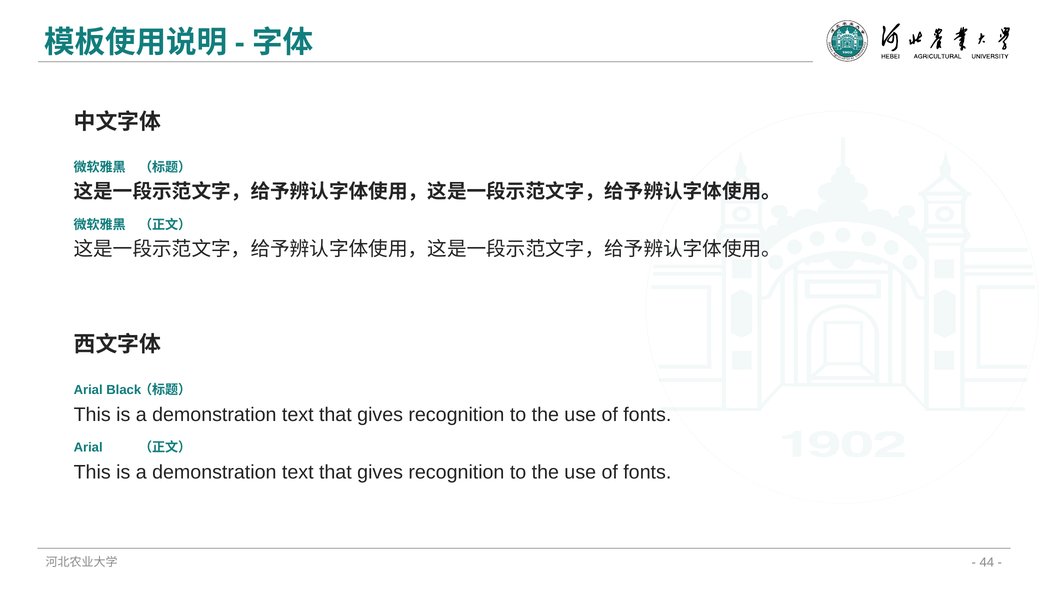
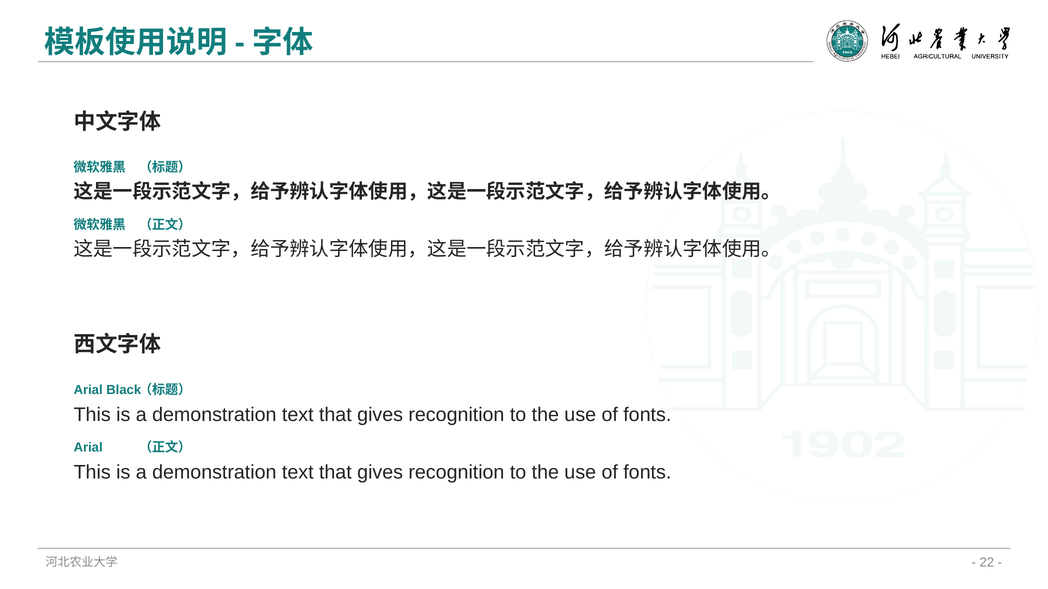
44: 44 -> 22 (987, 563)
